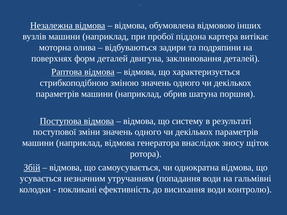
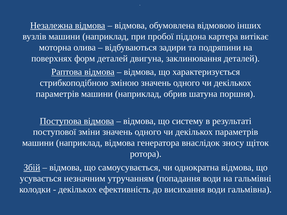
покликані: покликані -> декількох (77, 190)
контролю: контролю -> гальмівна (250, 190)
